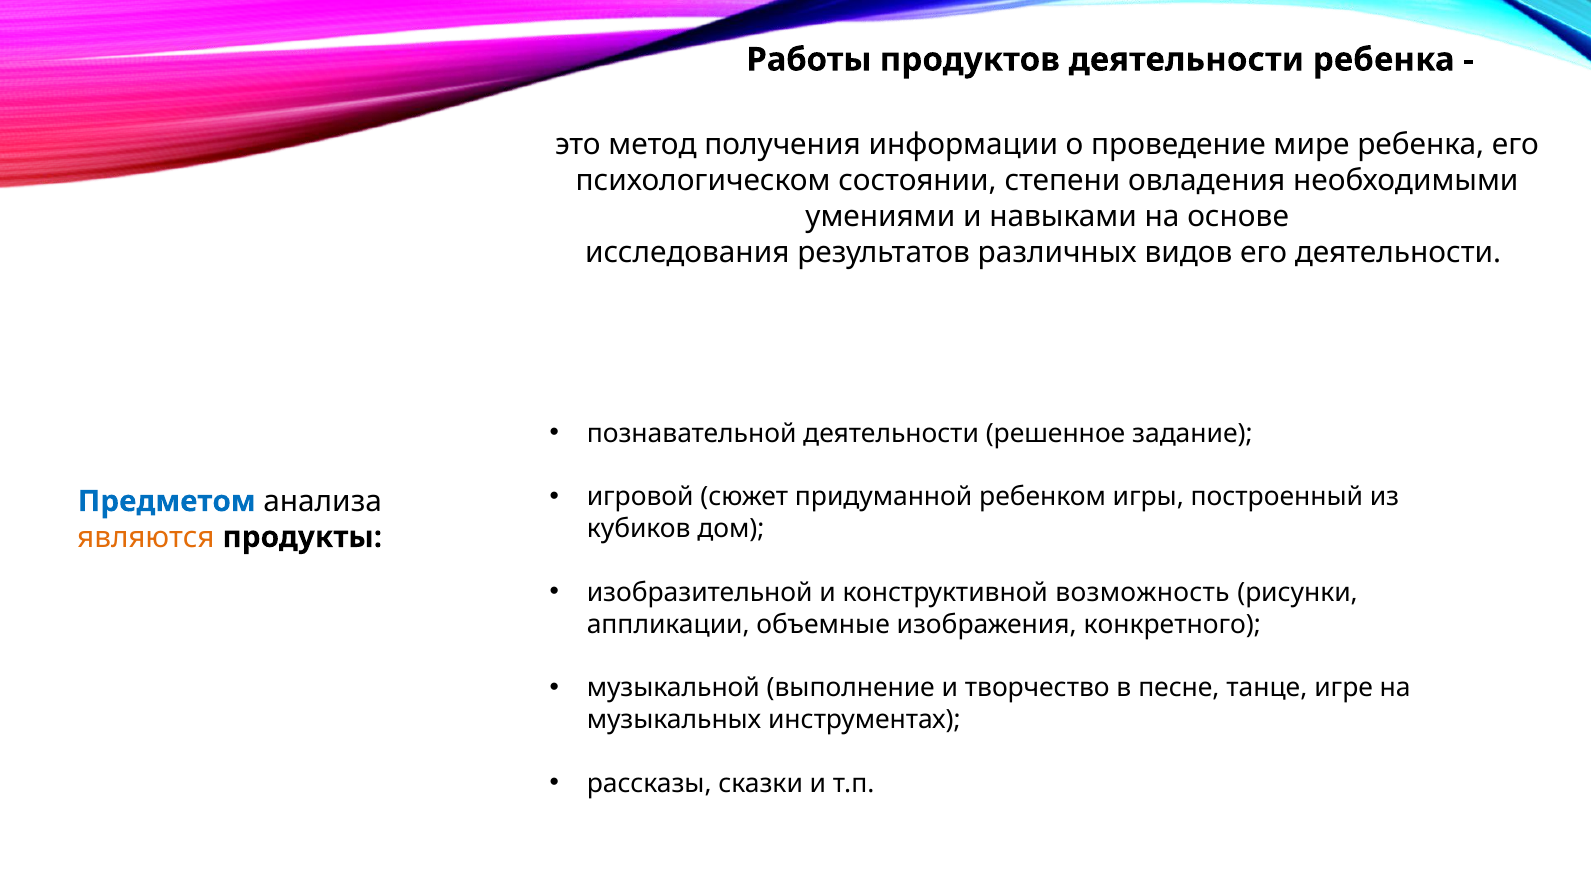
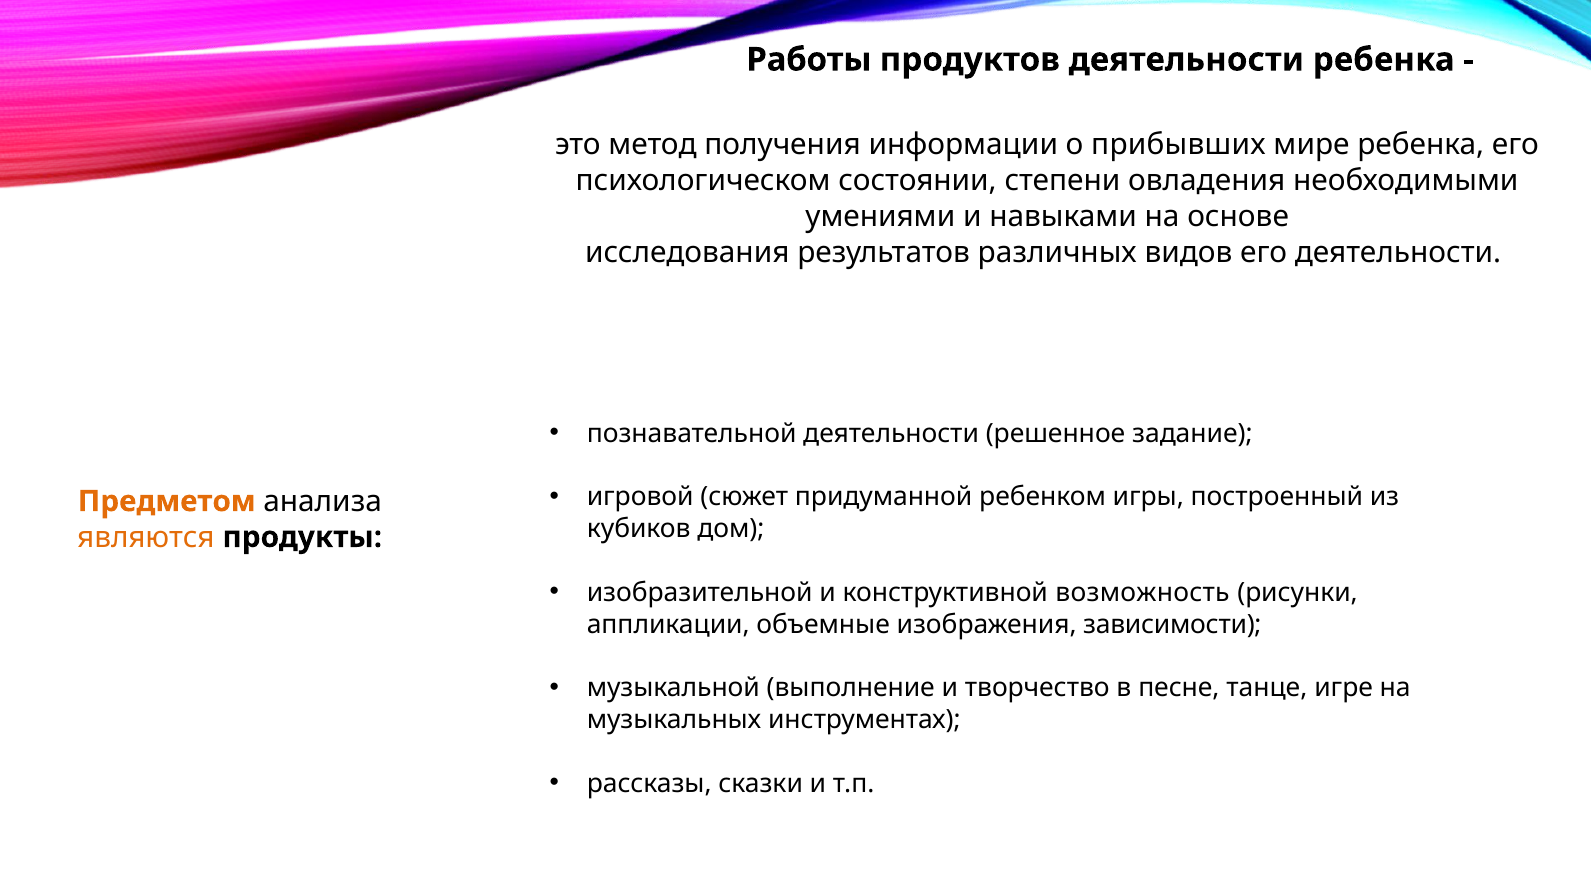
проведение: проведение -> прибывших (1178, 145)
Предметом colour: blue -> orange (167, 501)
конкретного: конкретного -> зависимости (1172, 624)
